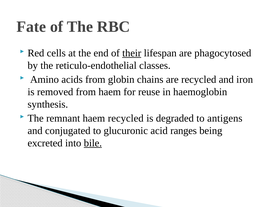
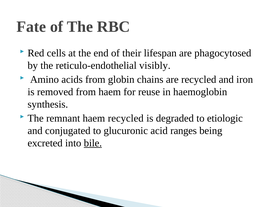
their underline: present -> none (132, 53)
classes: classes -> visibly (155, 65)
antigens: antigens -> etiologic (225, 118)
